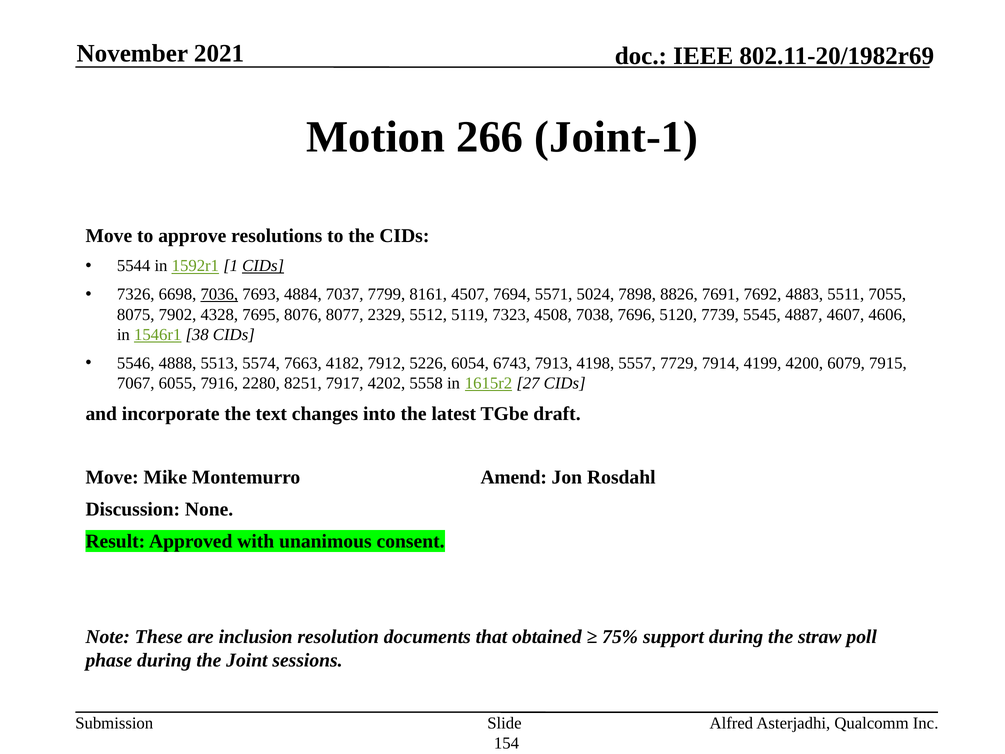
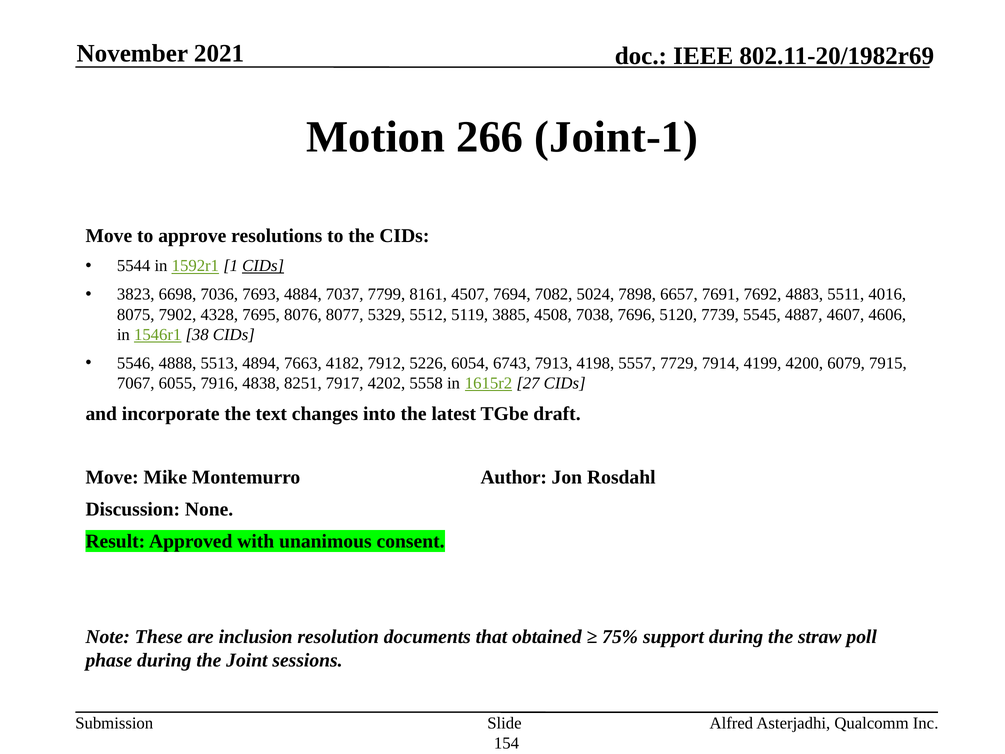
7326: 7326 -> 3823 (136, 294)
7036 underline: present -> none (219, 294)
5571: 5571 -> 7082 (554, 294)
8826: 8826 -> 6657 (679, 294)
7055: 7055 -> 4016 (887, 294)
2329: 2329 -> 5329 (386, 314)
7323: 7323 -> 3885 (511, 314)
5574: 5574 -> 4894 (261, 363)
2280: 2280 -> 4838 (261, 383)
Amend: Amend -> Author (514, 477)
